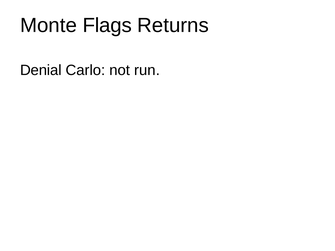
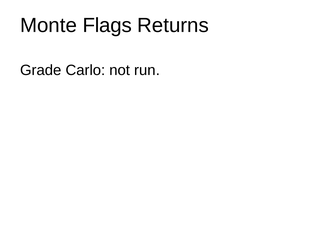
Denial: Denial -> Grade (41, 70)
